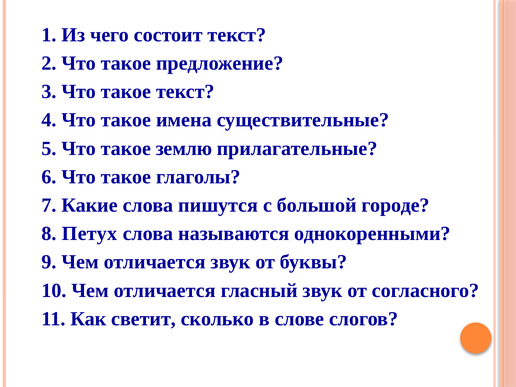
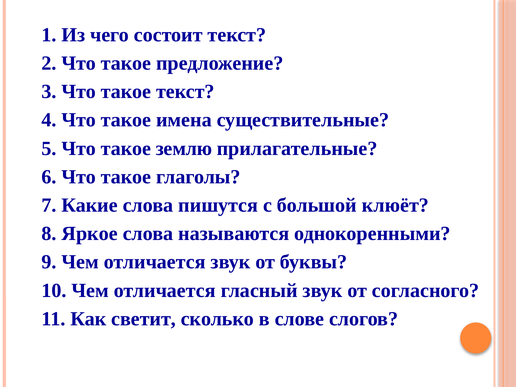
городе: городе -> клюёт (395, 205)
Петух: Петух -> Яркое (90, 234)
